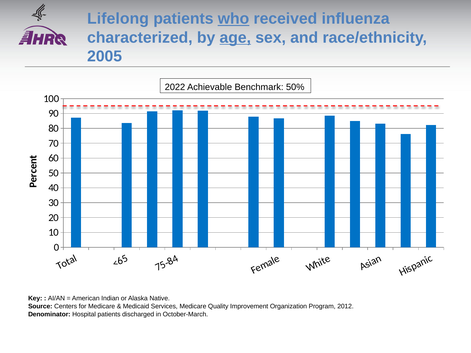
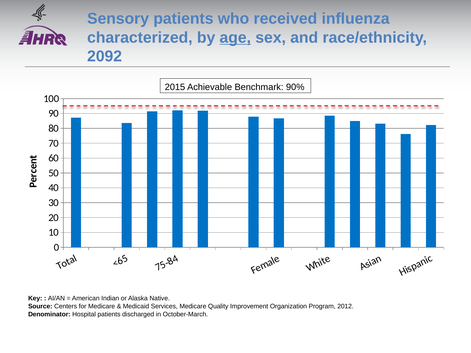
Lifelong: Lifelong -> Sensory (118, 19)
who underline: present -> none (234, 19)
2005: 2005 -> 2092 (105, 56)
2022: 2022 -> 2015 (175, 87)
50%: 50% -> 90% (295, 87)
